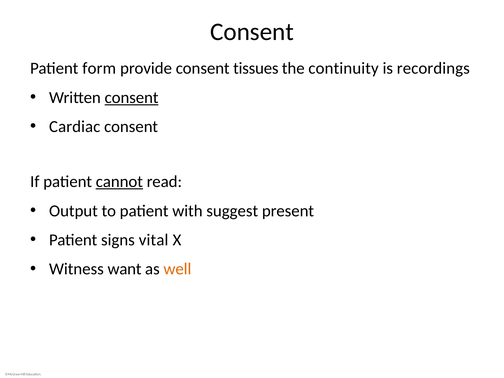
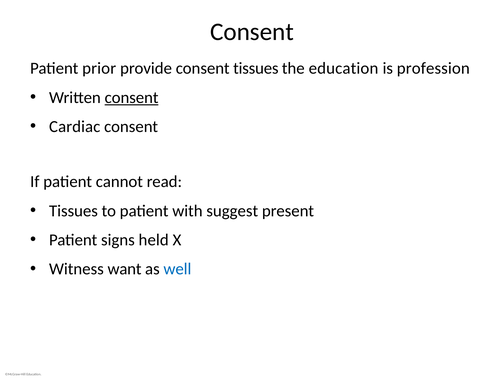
form: form -> prior (99, 68)
the continuity: continuity -> education (344, 68)
recordings: recordings -> profession (433, 68)
cannot underline: present -> none (119, 182)
Output: Output -> Tissues (73, 211)
vital: vital -> held (154, 240)
well colour: orange -> blue (177, 269)
